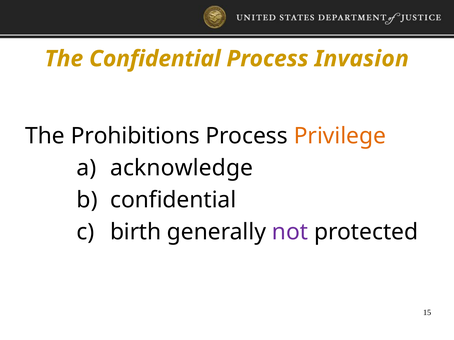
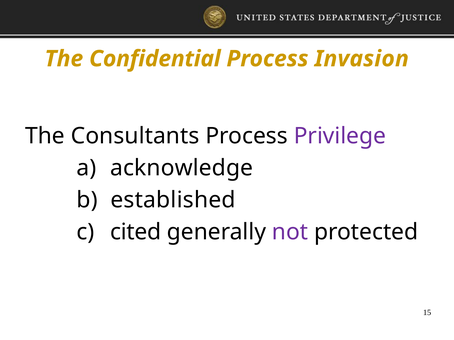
Prohibitions: Prohibitions -> Consultants (135, 136)
Privilege colour: orange -> purple (340, 136)
confidential: confidential -> established (173, 200)
birth: birth -> cited (136, 232)
